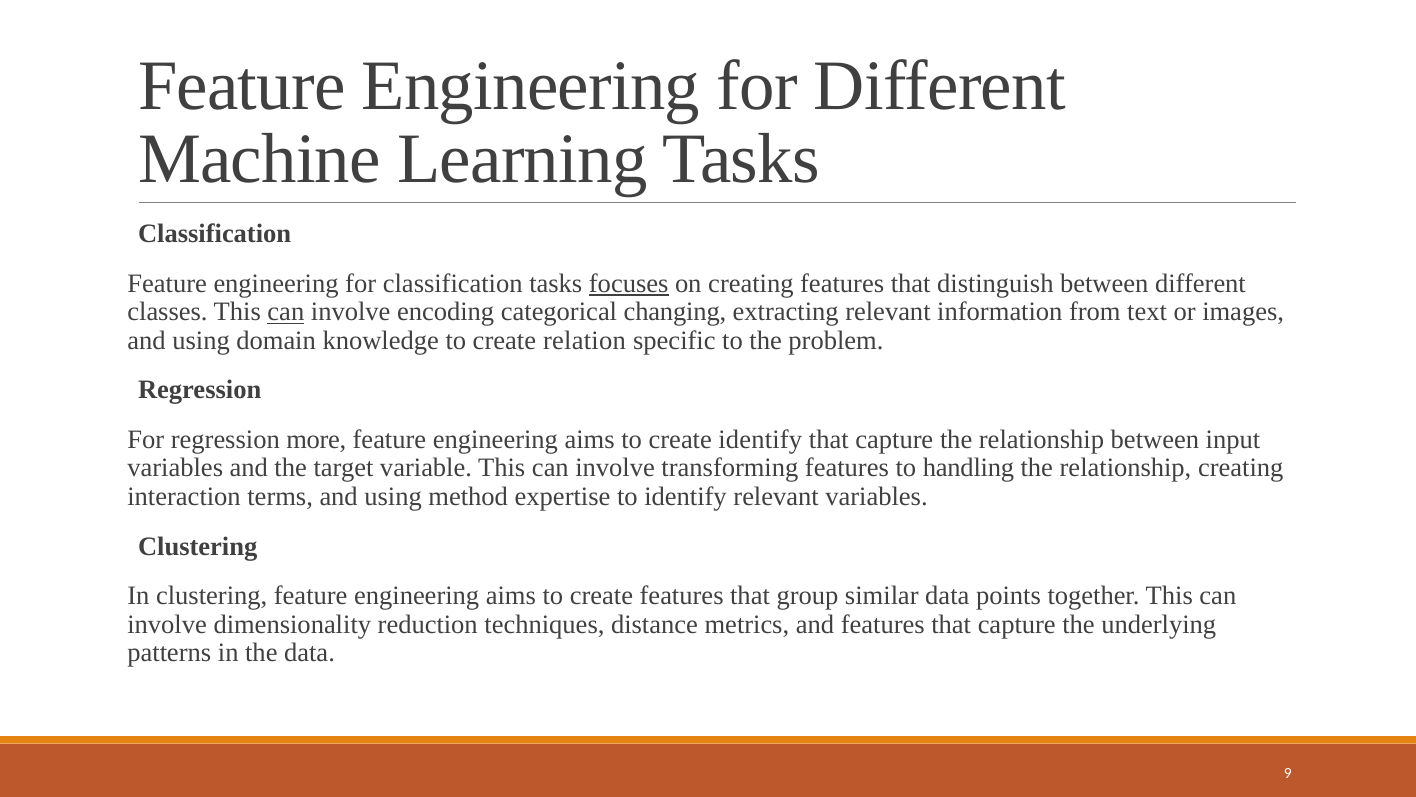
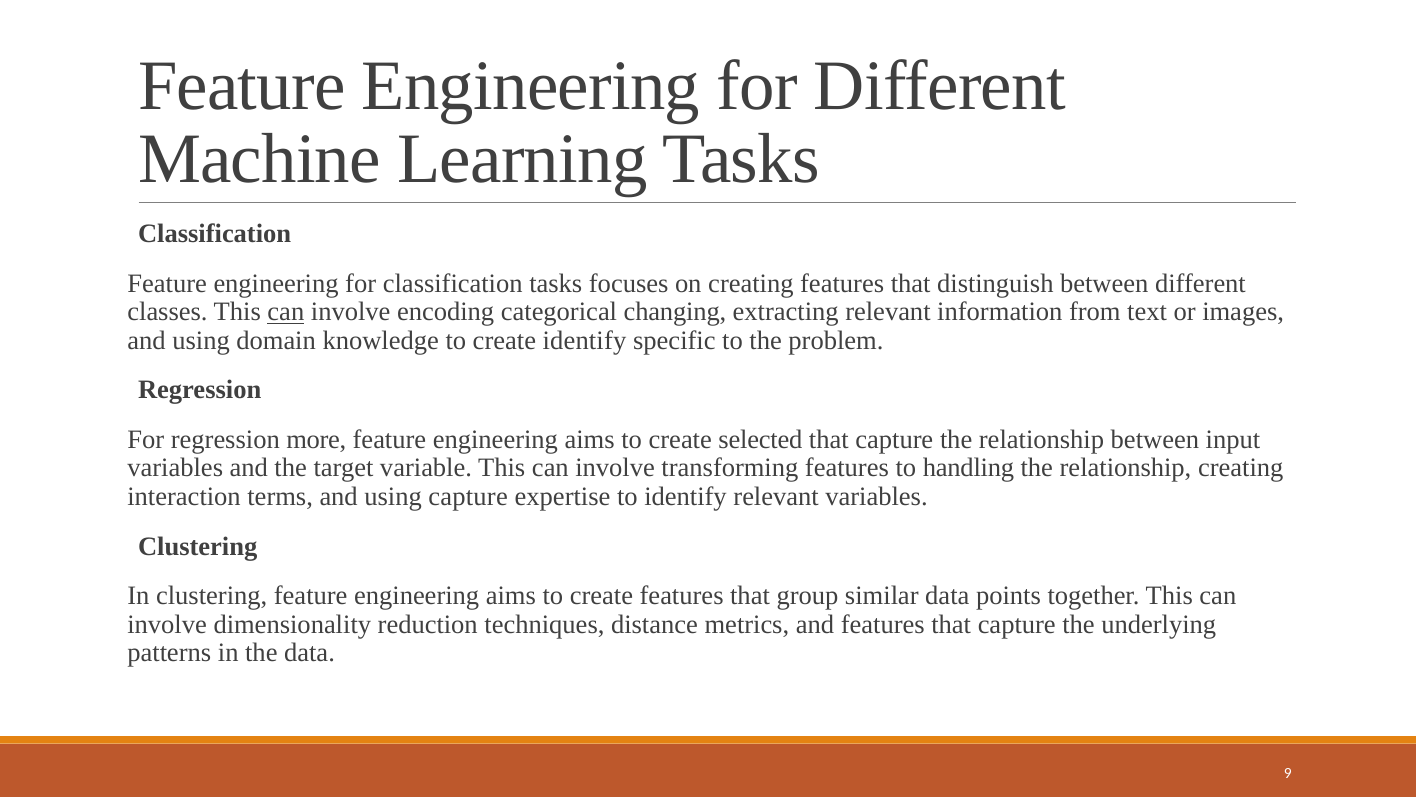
focuses underline: present -> none (629, 283)
create relation: relation -> identify (584, 341)
create identify: identify -> selected (760, 439)
using method: method -> capture (468, 497)
